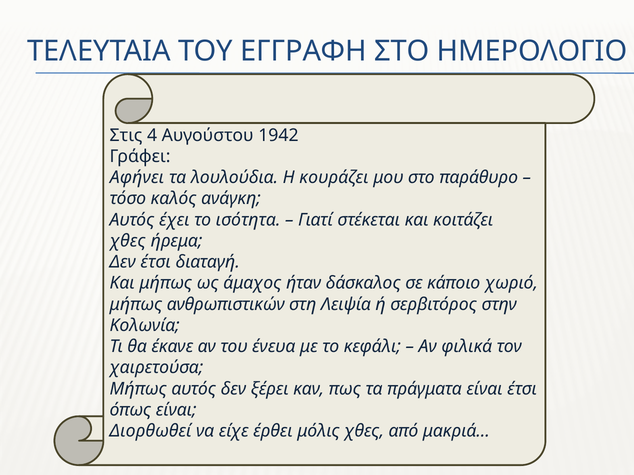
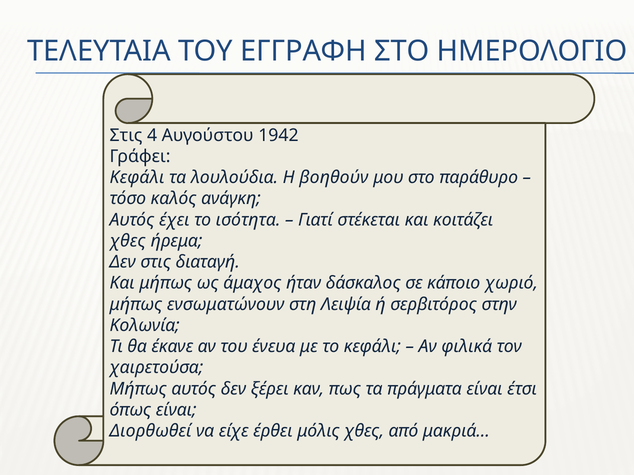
Αφήνει: Αφήνει -> Κεφάλι (137, 178)
κουράζει: κουράζει -> βοηθούν (334, 178)
Δεν έτσι: έτσι -> στις (156, 262)
ανθρωπιστικών: ανθρωπιστικών -> ενσωματώνουν (226, 305)
